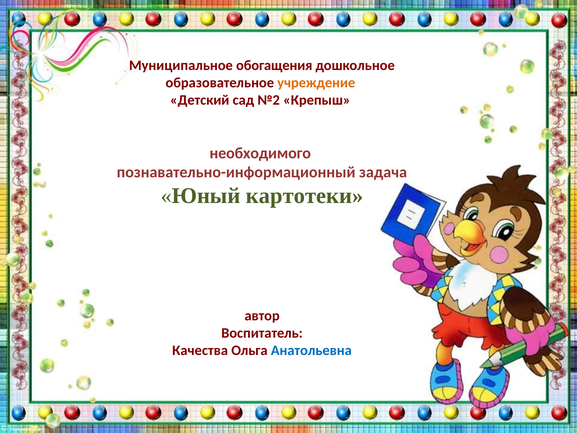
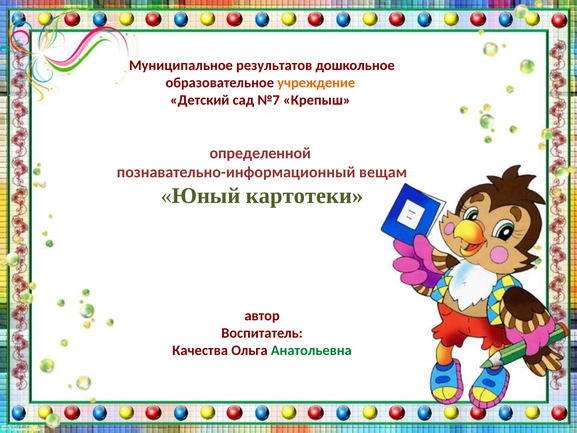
обогащения: обогащения -> результатов (274, 65)
№2: №2 -> №7 (269, 100)
необходимого: необходимого -> определенной (260, 153)
задача: задача -> вещам (383, 172)
Анатольевна colour: blue -> green (311, 350)
